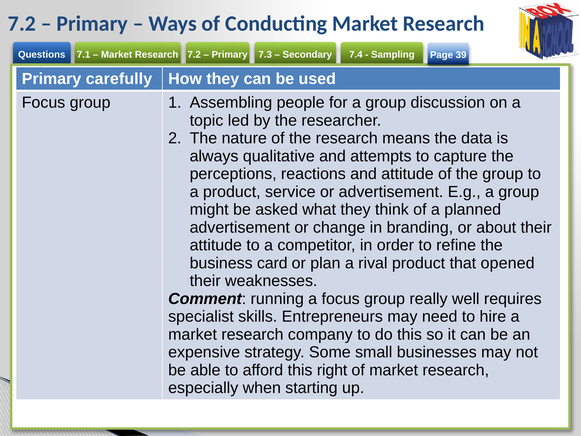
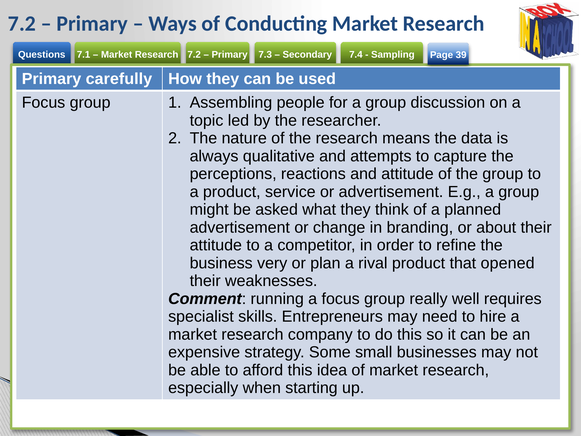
card: card -> very (272, 263)
right: right -> idea (332, 370)
